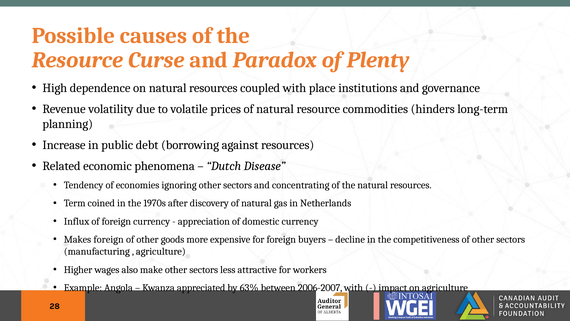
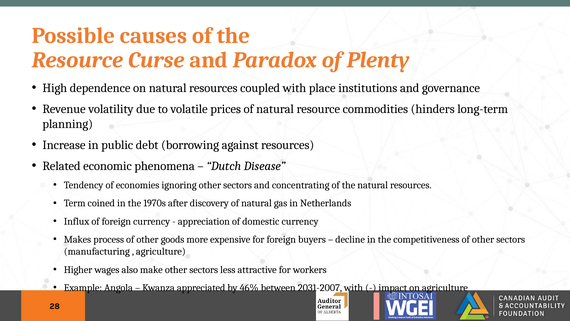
Makes foreign: foreign -> process (109, 239)
63%: 63% -> 46% (249, 287)
2006-2007: 2006-2007 -> 2031-2007 (320, 287)
